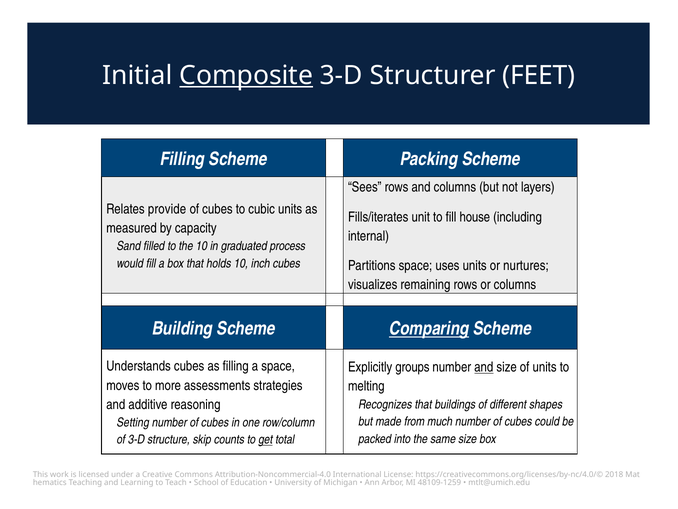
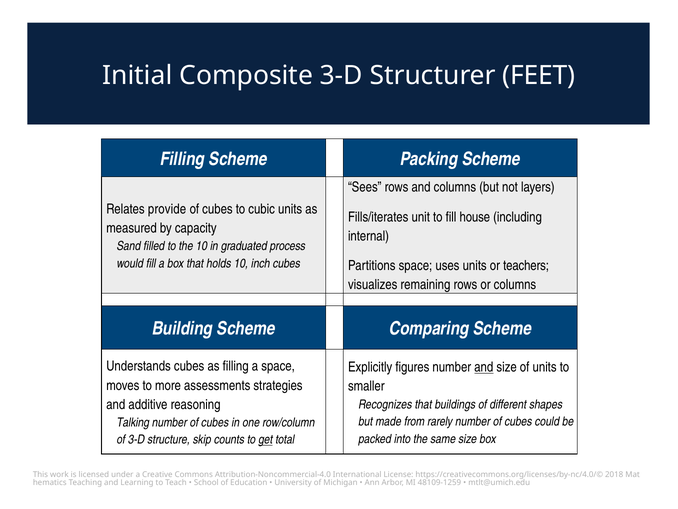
Composite underline: present -> none (246, 75)
nurtures: nurtures -> teachers (526, 266)
Comparing underline: present -> none (429, 329)
groups: groups -> figures (412, 367)
melting: melting -> smaller (366, 386)
much: much -> rarely (440, 421)
Setting: Setting -> Talking (133, 422)
